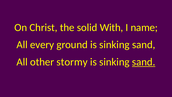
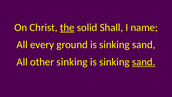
the underline: none -> present (67, 27)
With: With -> Shall (111, 27)
other stormy: stormy -> sinking (72, 62)
